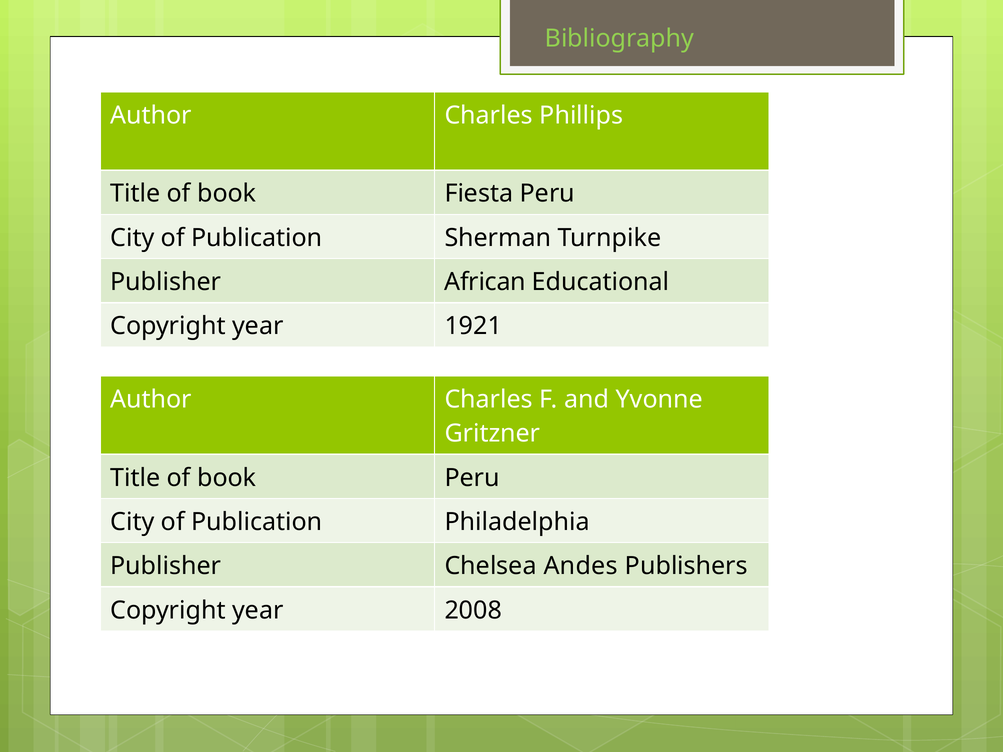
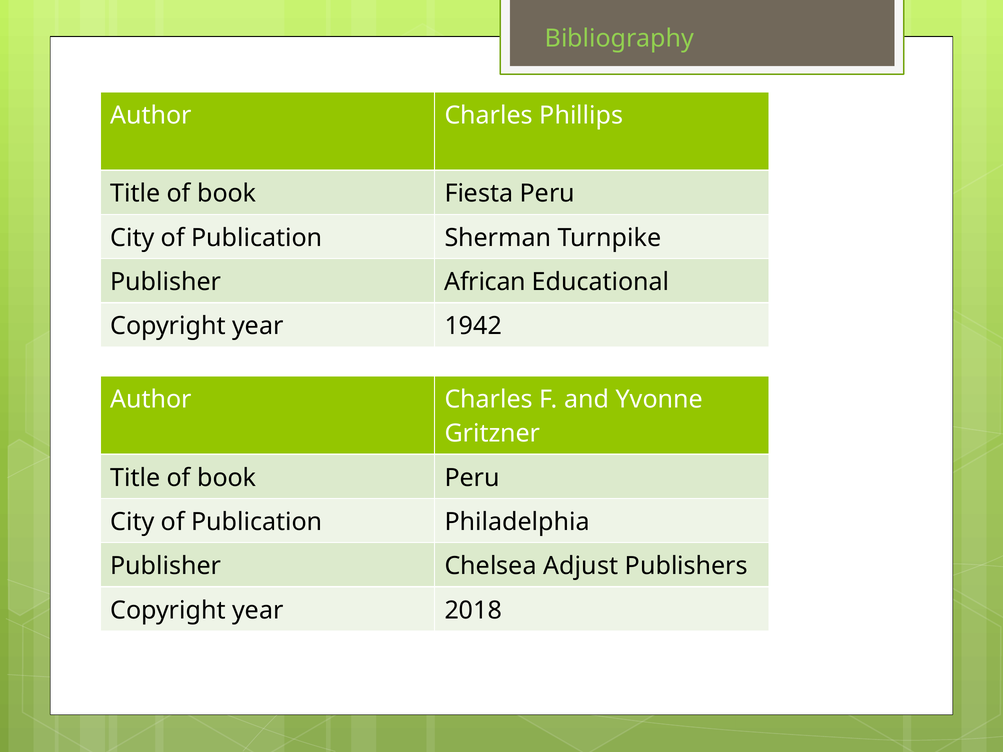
1921: 1921 -> 1942 (473, 326)
Andes: Andes -> Adjust (581, 566)
2008: 2008 -> 2018 (473, 610)
